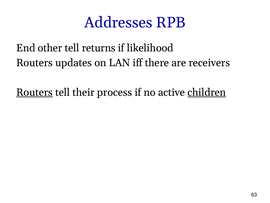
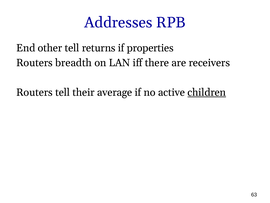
likelihood: likelihood -> properties (150, 48)
updates: updates -> breadth (74, 63)
Routers underline: present -> none (34, 92)
process: process -> average (115, 92)
